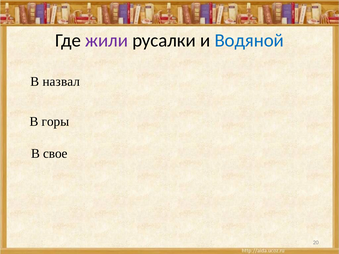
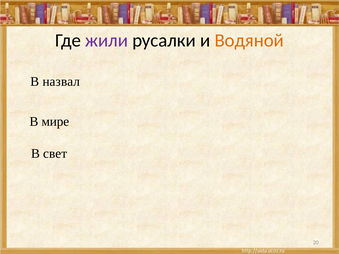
Водяной colour: blue -> orange (249, 40)
горы: горы -> мире (55, 122)
свое: свое -> свет (55, 154)
